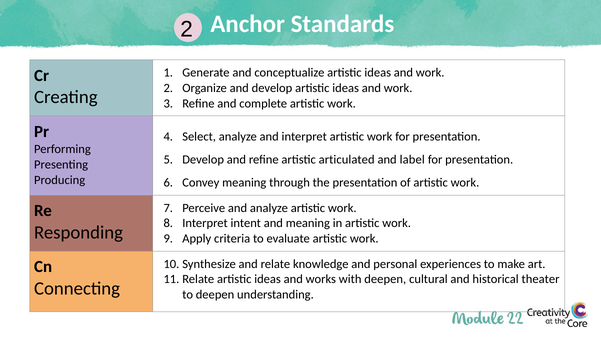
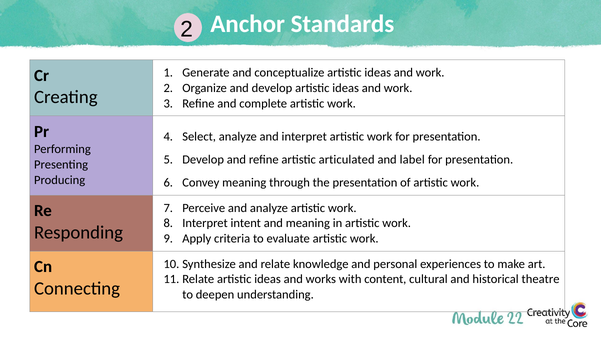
with deepen: deepen -> content (385, 279)
theater: theater -> theatre (541, 279)
